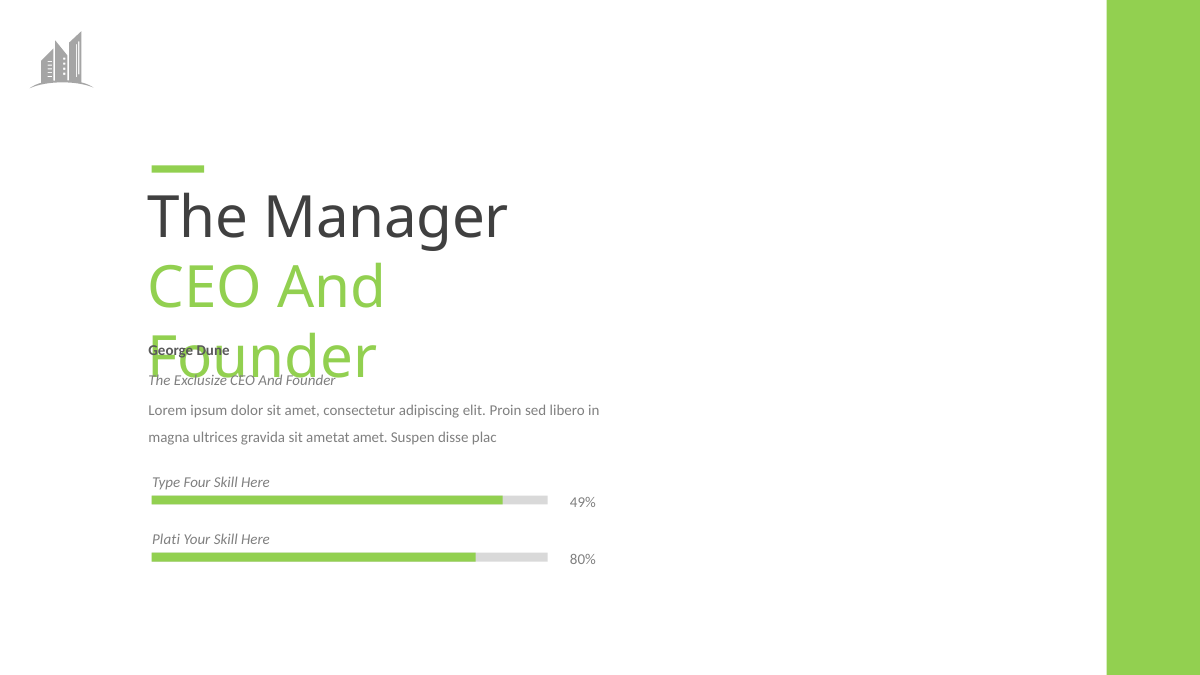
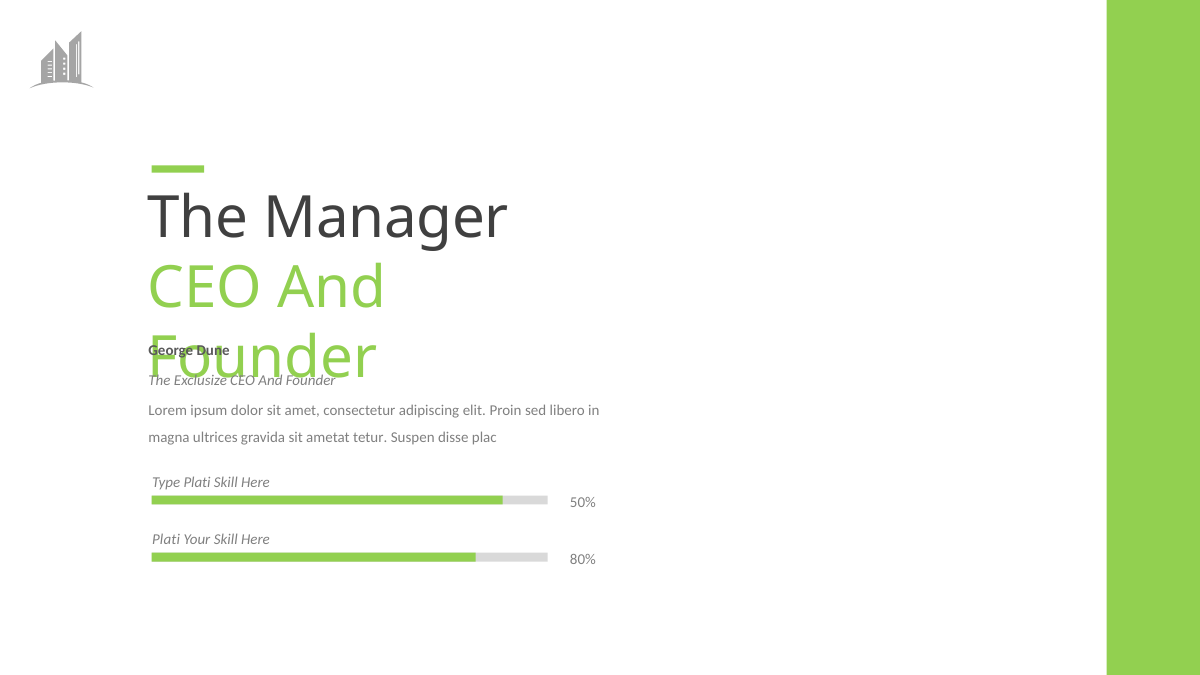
ametat amet: amet -> tetur (370, 437)
Type Four: Four -> Plati (197, 483)
49%: 49% -> 50% (583, 503)
